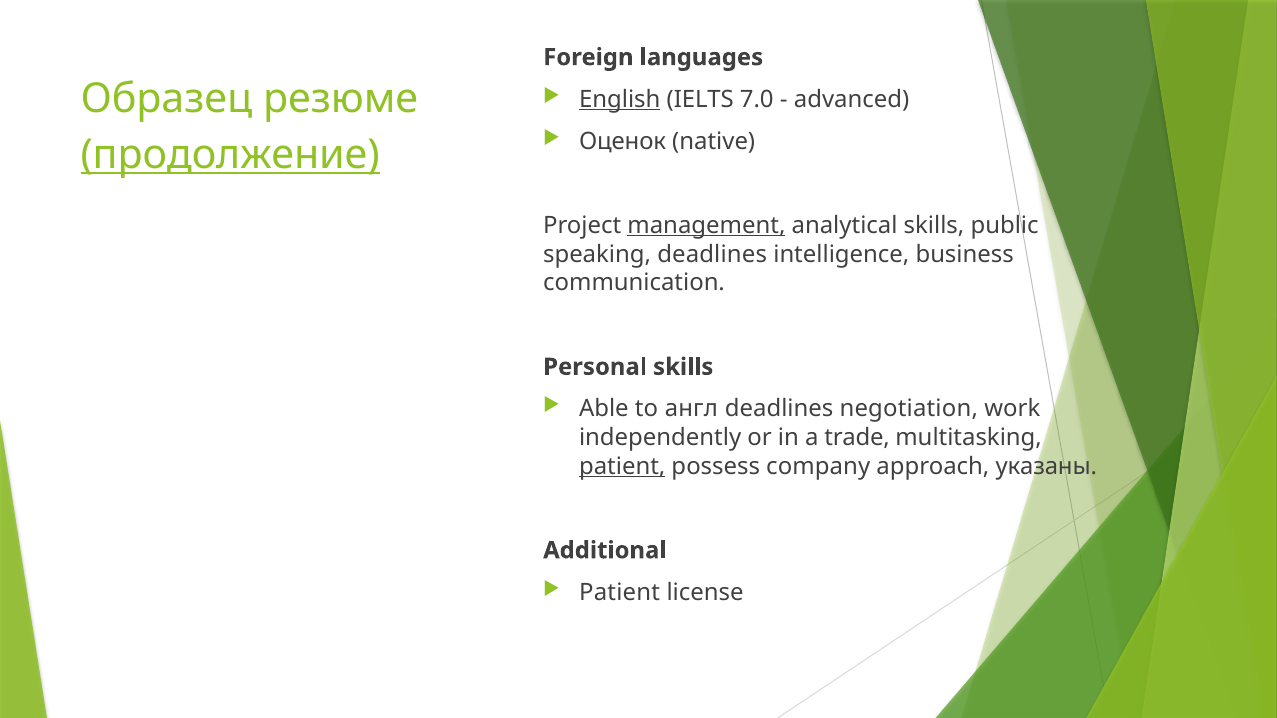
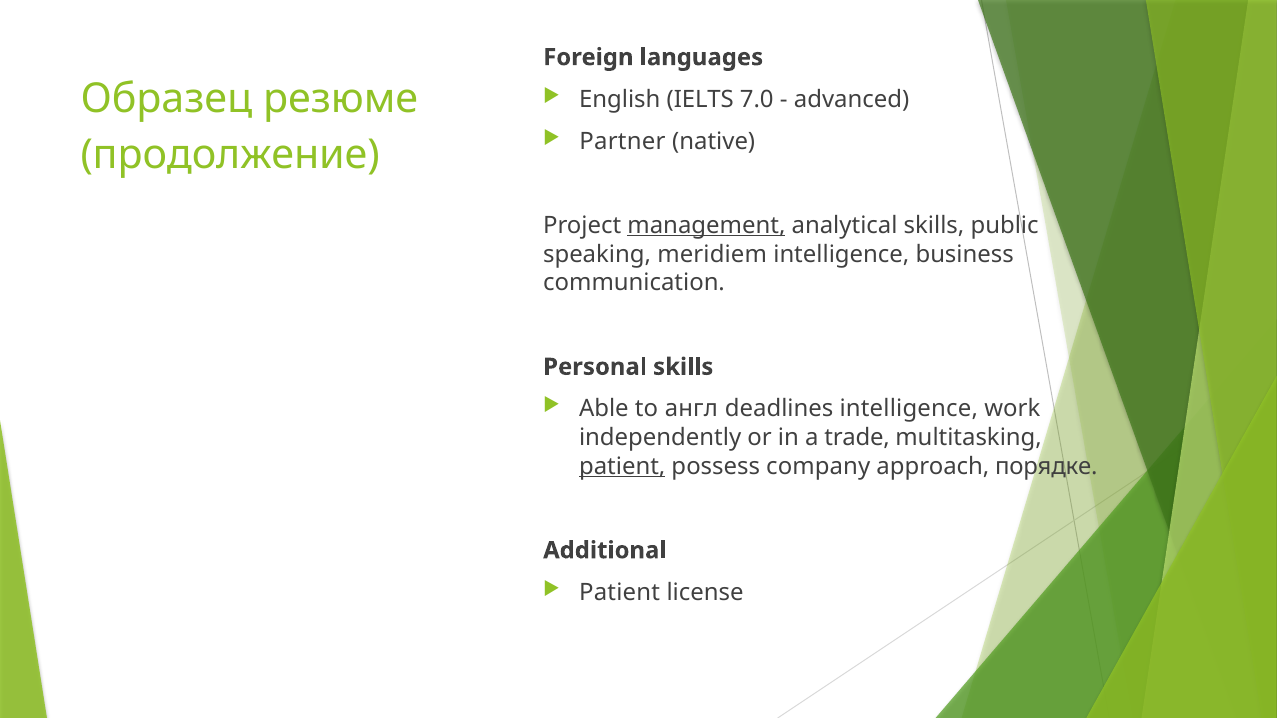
English underline: present -> none (620, 99)
Оценок: Оценок -> Partner (622, 141)
продолжение underline: present -> none (230, 155)
speaking deadlines: deadlines -> meridiem (712, 254)
deadlines negotiation: negotiation -> intelligence (909, 409)
указаны: указаны -> порядке (1046, 467)
